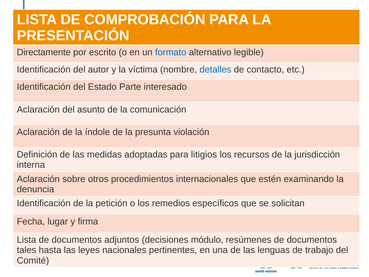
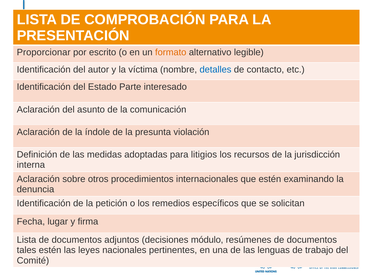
Directamente: Directamente -> Proporcionar (44, 52)
formato colour: blue -> orange (171, 52)
tales hasta: hasta -> estén (50, 250)
